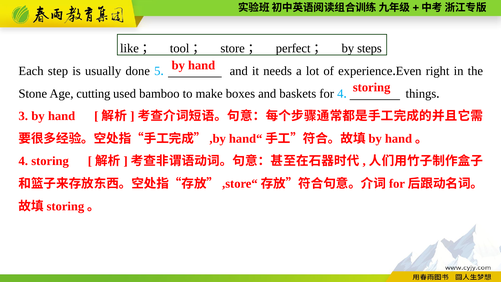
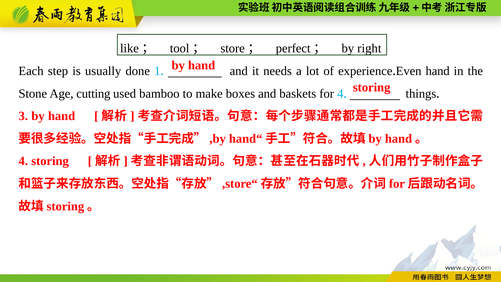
steps: steps -> right (369, 48)
5: 5 -> 1 (157, 71)
right: right -> hand (438, 71)
